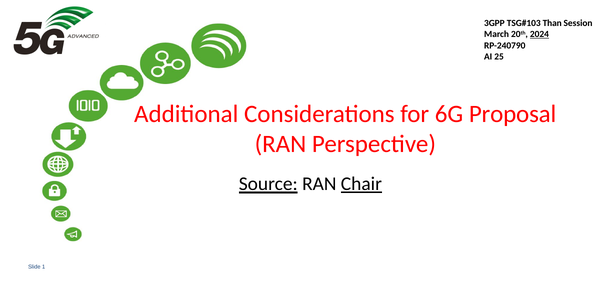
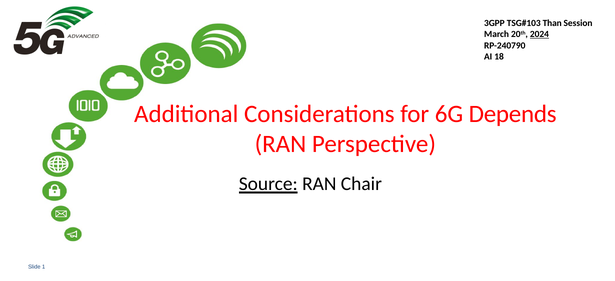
25: 25 -> 18 (499, 57)
Proposal: Proposal -> Depends (513, 114)
Chair underline: present -> none (361, 184)
